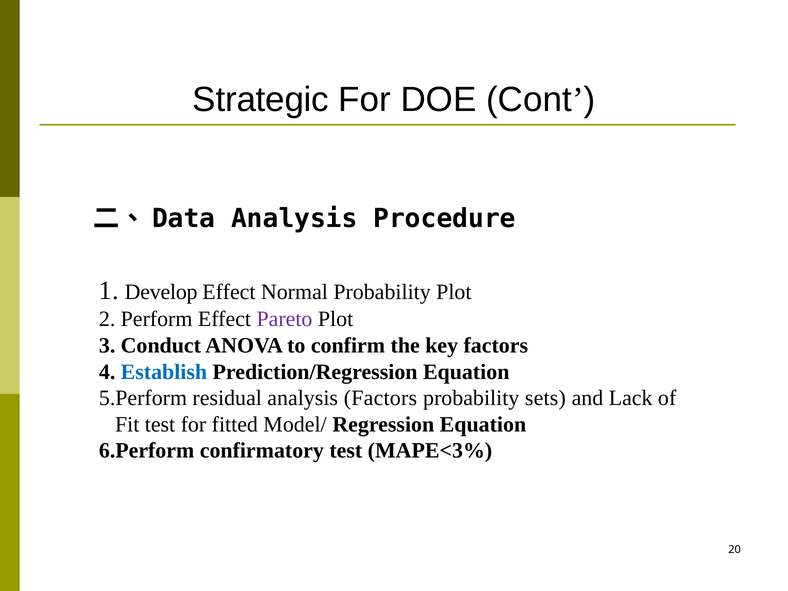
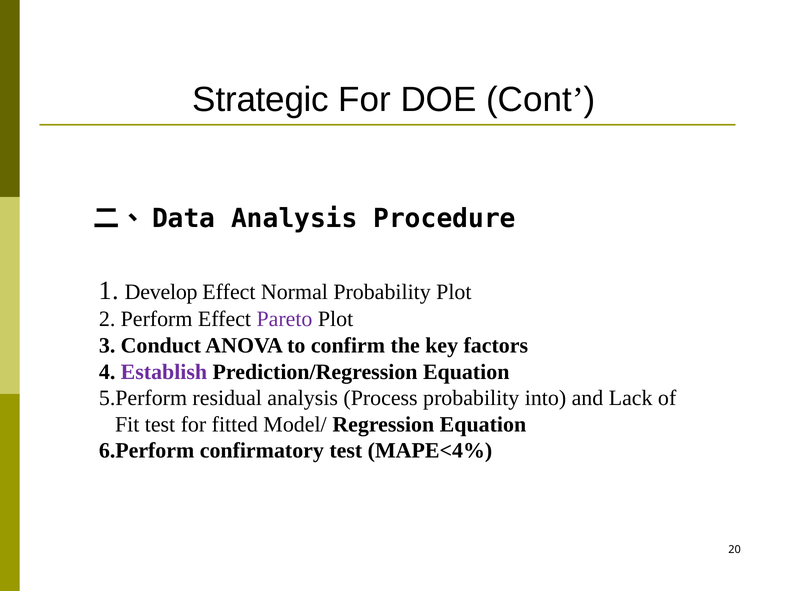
Establish colour: blue -> purple (164, 372)
analysis Factors: Factors -> Process (381, 398)
sets: sets -> into (545, 398)
MAPE<3%: MAPE<3% -> MAPE<4% (430, 451)
